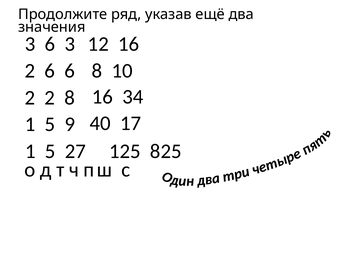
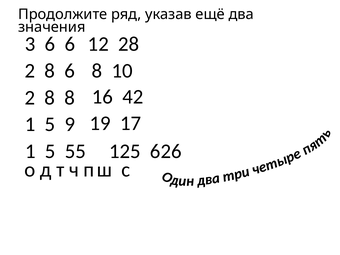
6 3: 3 -> 6 (70, 44)
12 16: 16 -> 28 (129, 44)
6: 6 -> 8 (50, 71)
2: 2 -> 8 (50, 98)
34: 34 -> 42 (133, 97)
40: 40 -> 19 (100, 123)
27: 27 -> 55 (75, 151)
825: 825 -> 626 (166, 151)
